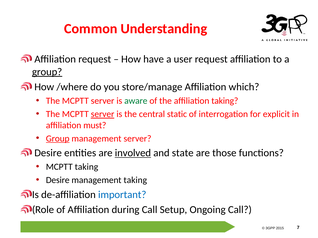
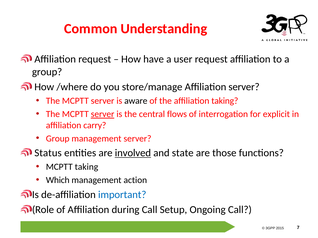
group underline: present -> none (47, 72)
Affiliation which: which -> server (244, 87)
aware colour: green -> black (136, 101)
static: static -> flows (177, 114)
must: must -> carry (95, 126)
Group underline: present -> none (58, 139)
Desire: Desire -> Status (48, 153)
Desire: Desire -> Which (58, 180)
management taking: taking -> action (135, 180)
